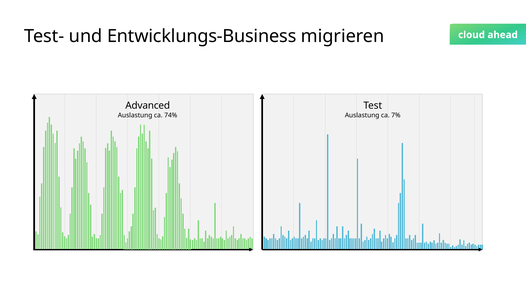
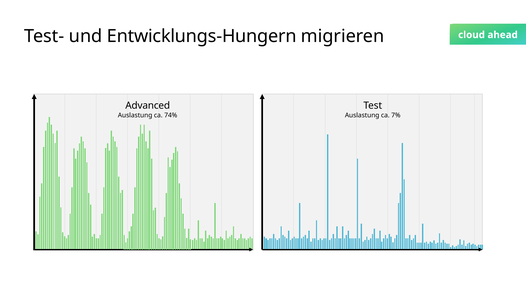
Entwicklungs-Business: Entwicklungs-Business -> Entwicklungs-Hungern (202, 36)
